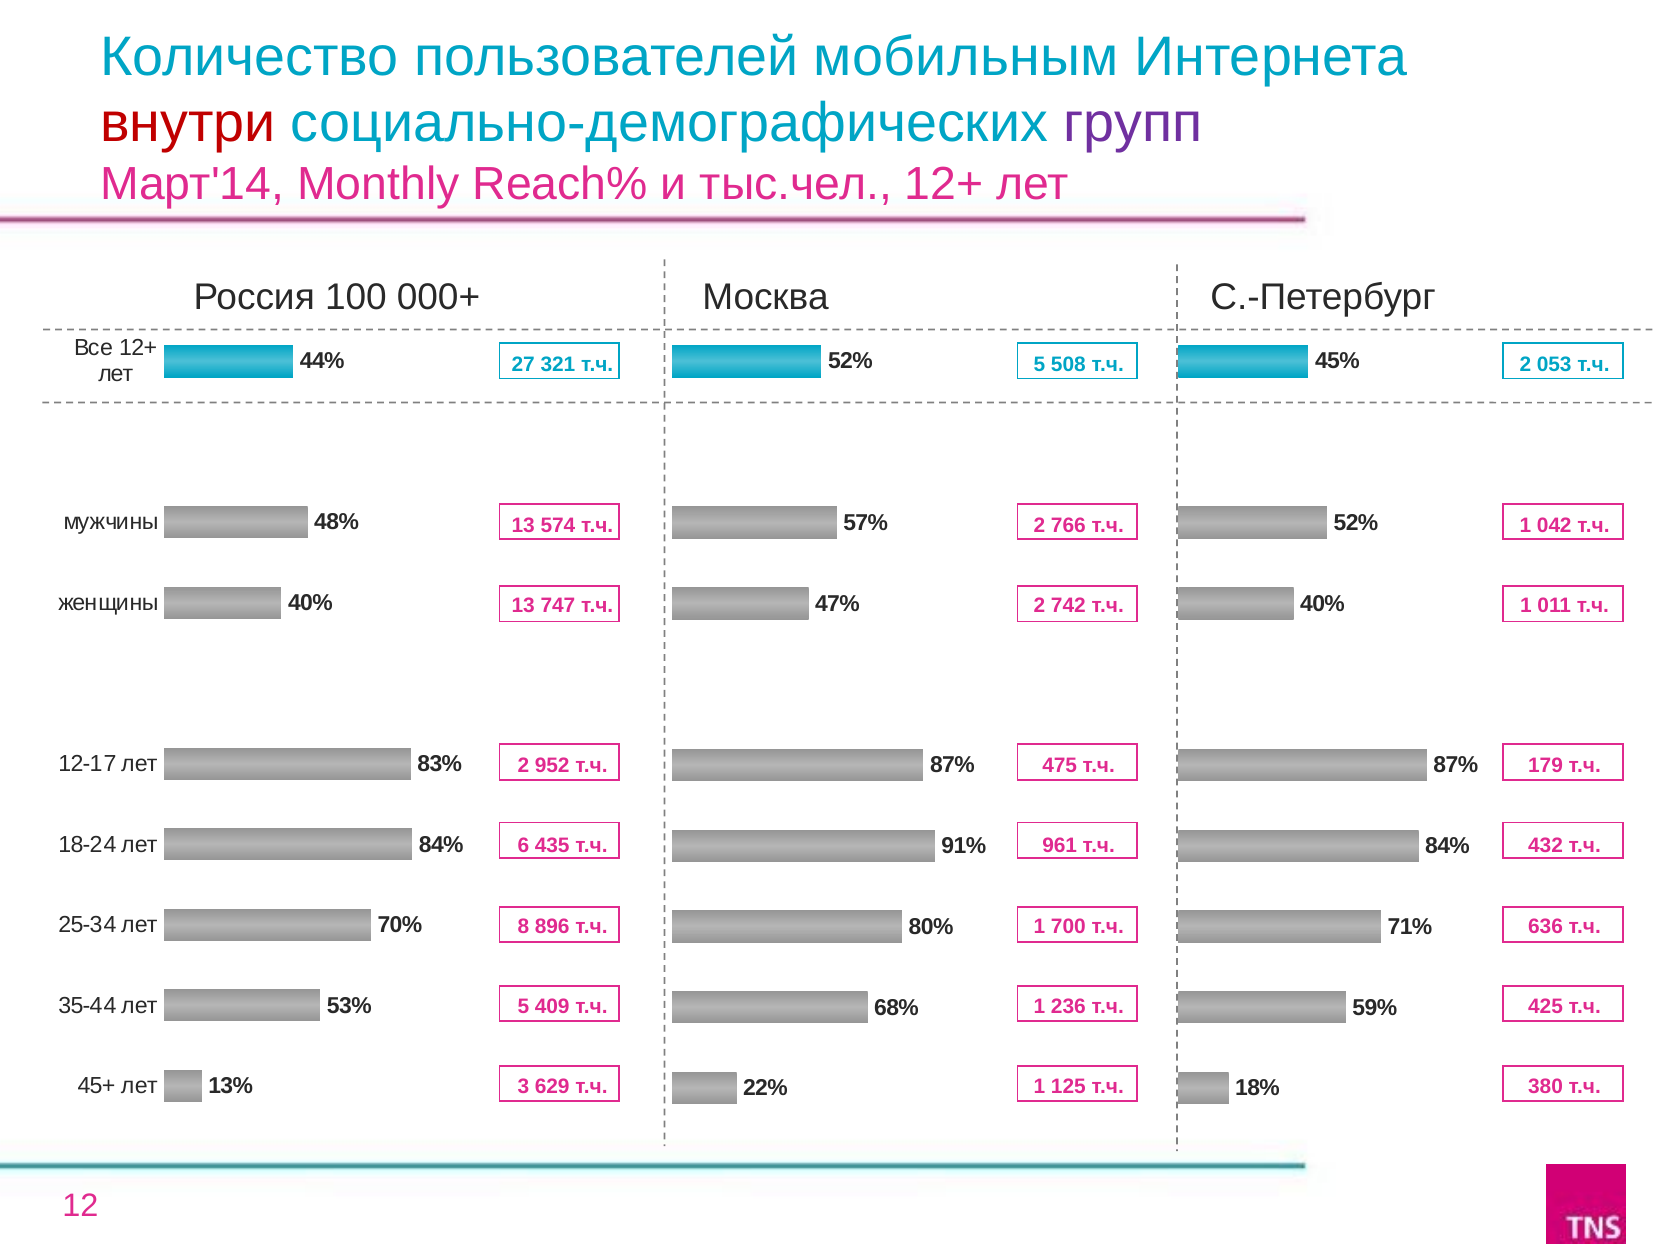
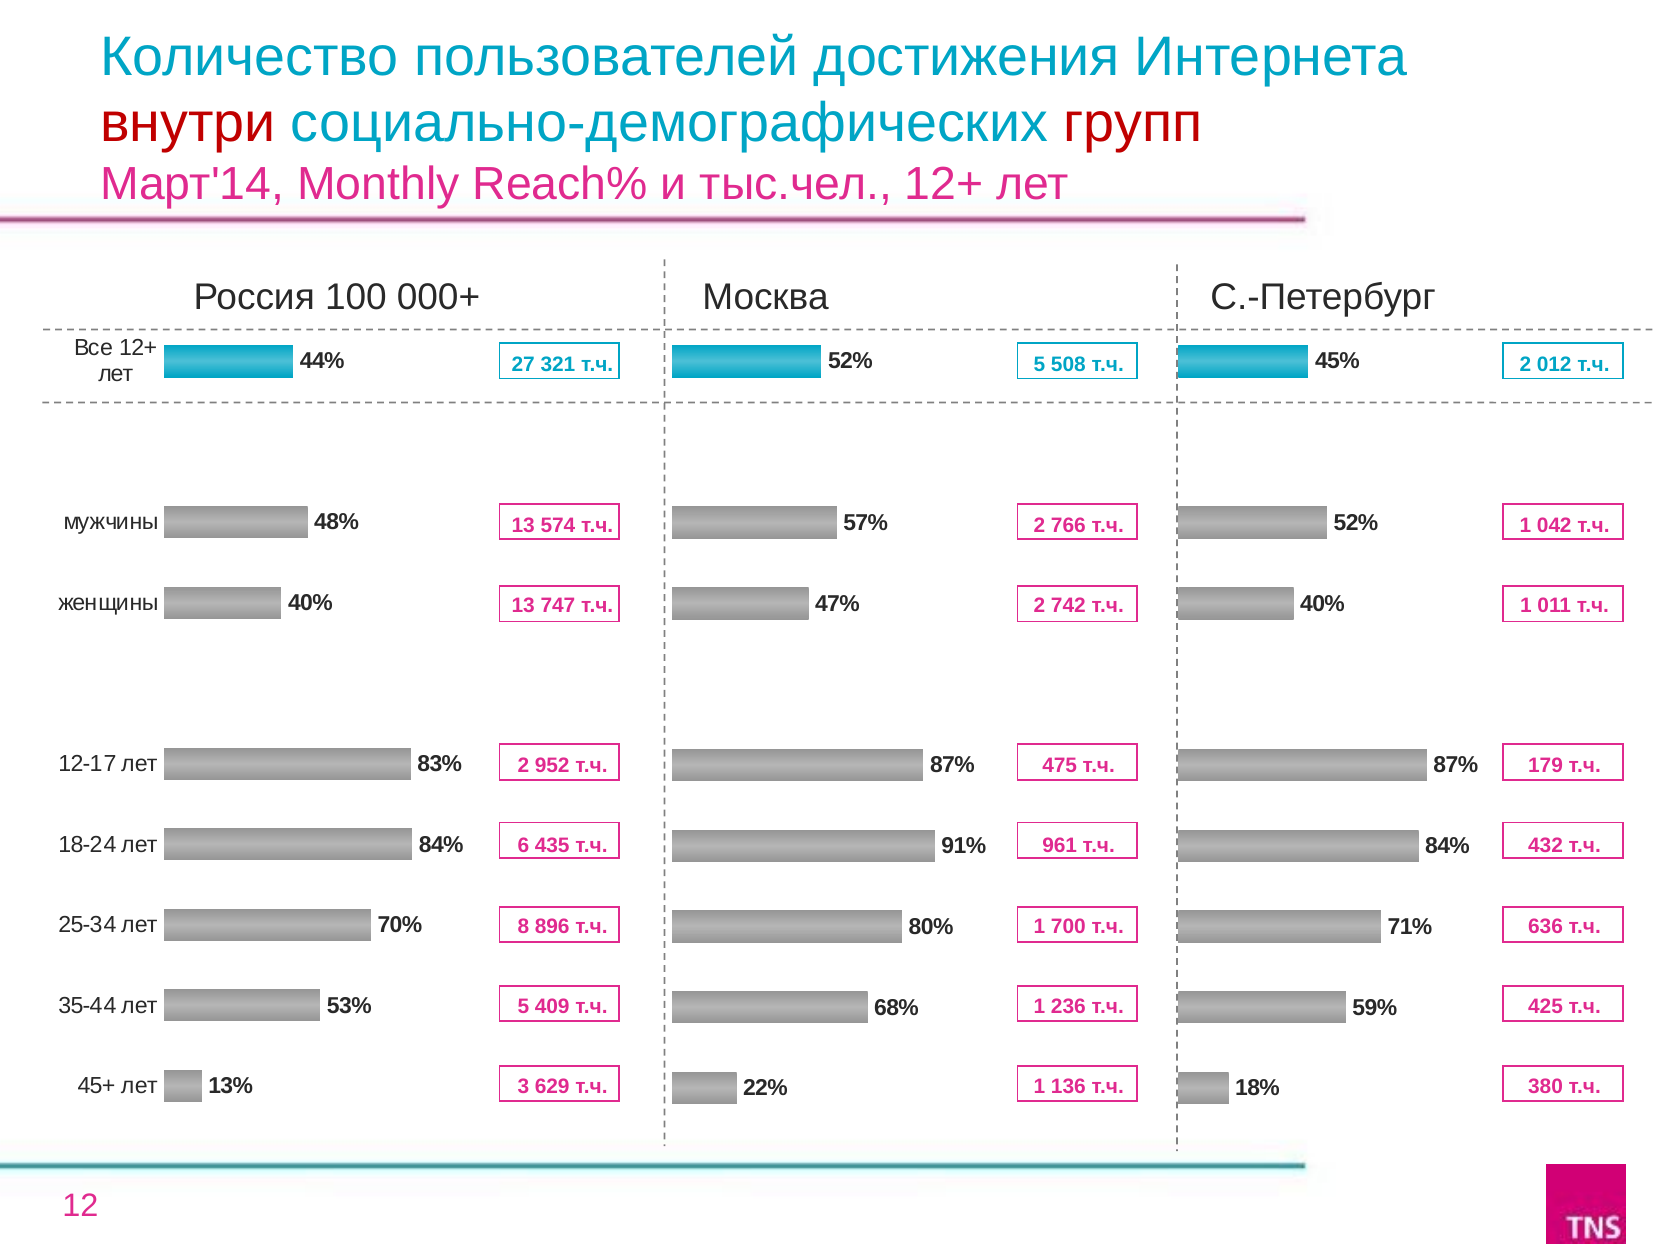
мобильным: мобильным -> достижения (967, 57)
групп colour: purple -> red (1133, 123)
053: 053 -> 012 (1554, 365)
125: 125 -> 136 (1068, 1086)
